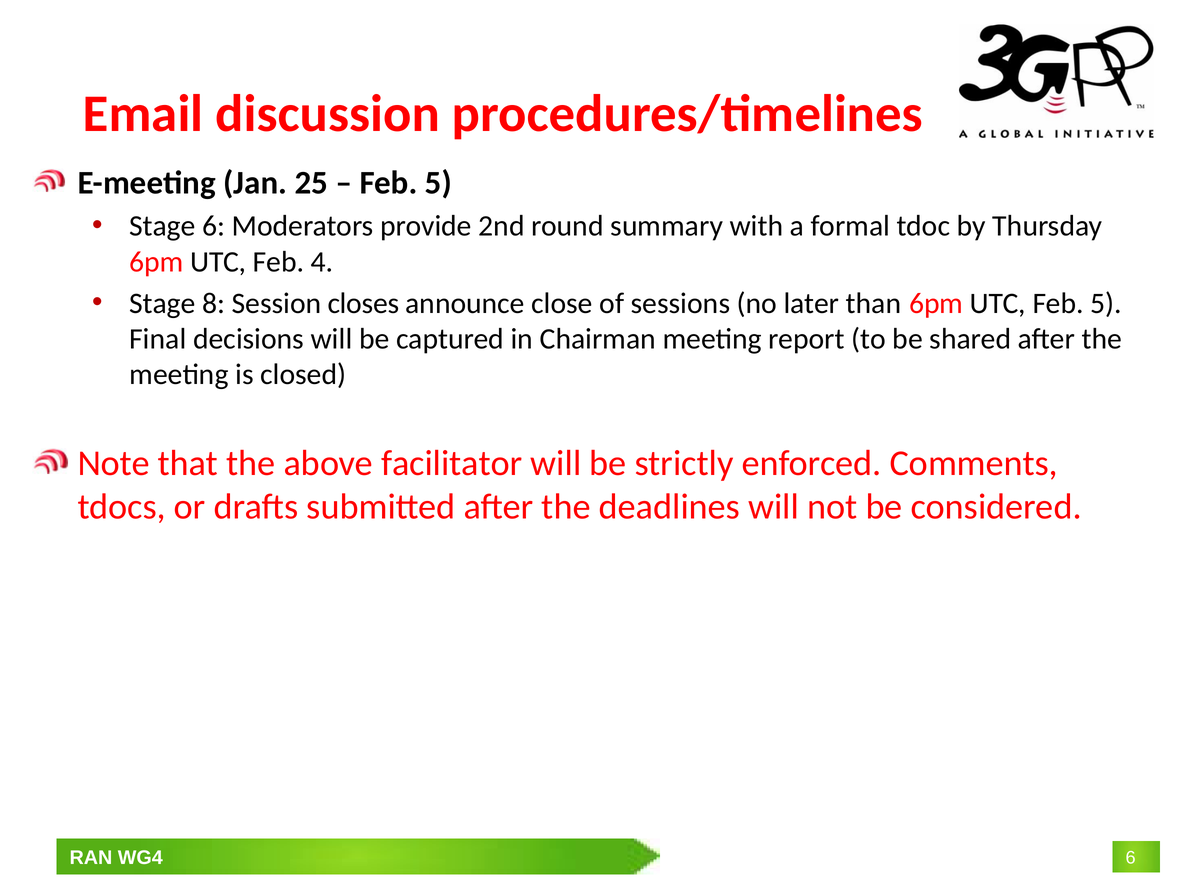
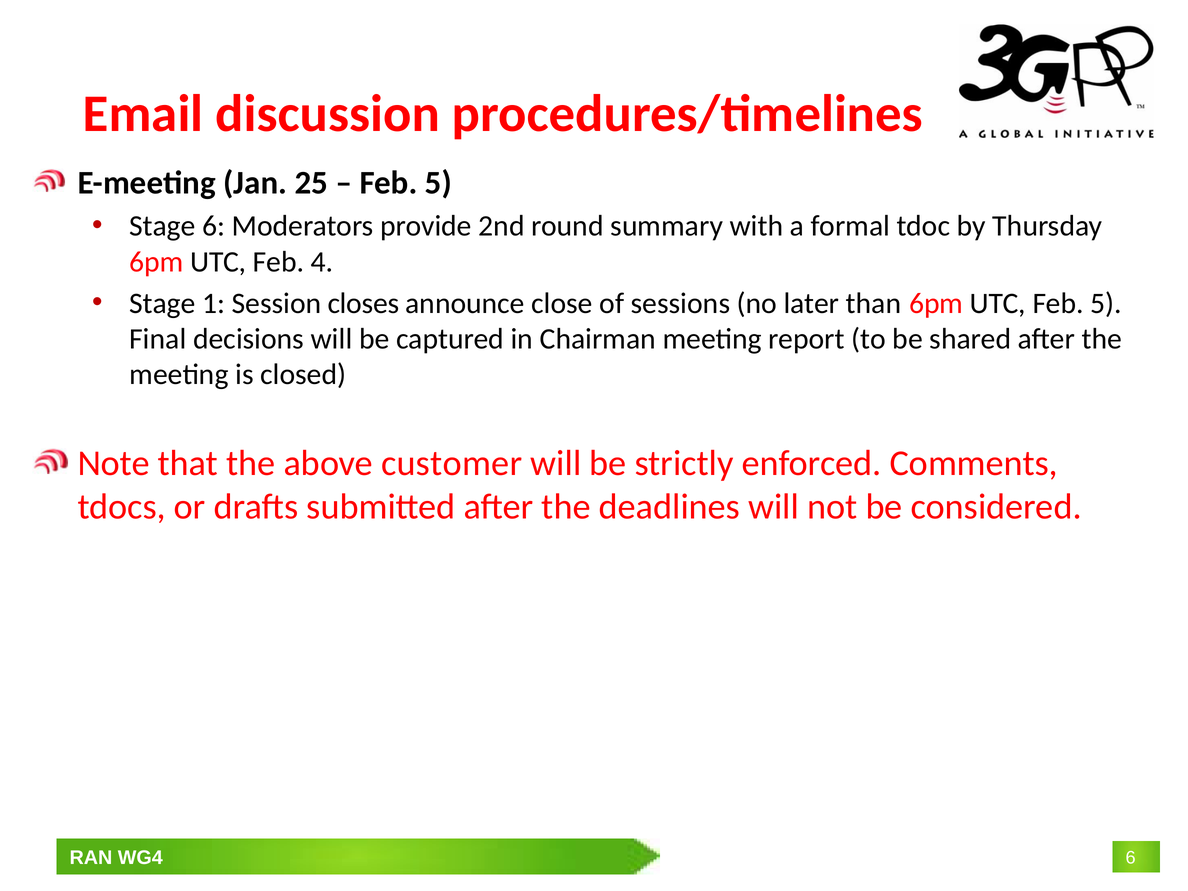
8: 8 -> 1 (214, 303)
facilitator: facilitator -> customer (452, 463)
